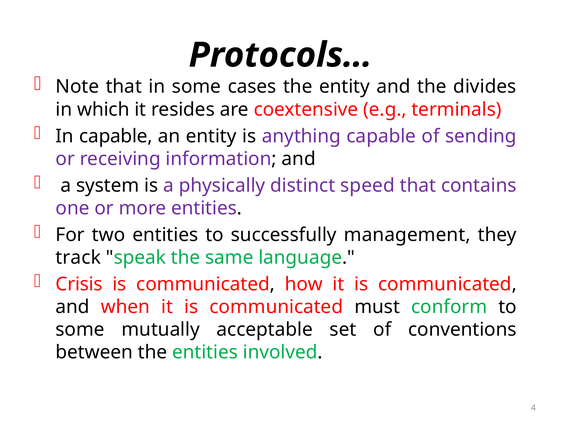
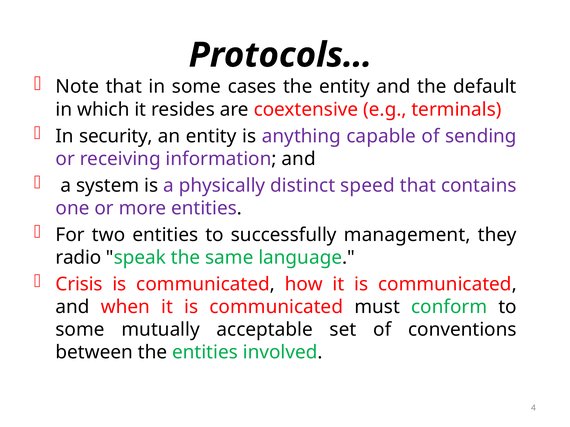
divides: divides -> default (485, 87)
In capable: capable -> security (116, 136)
track: track -> radio (78, 258)
